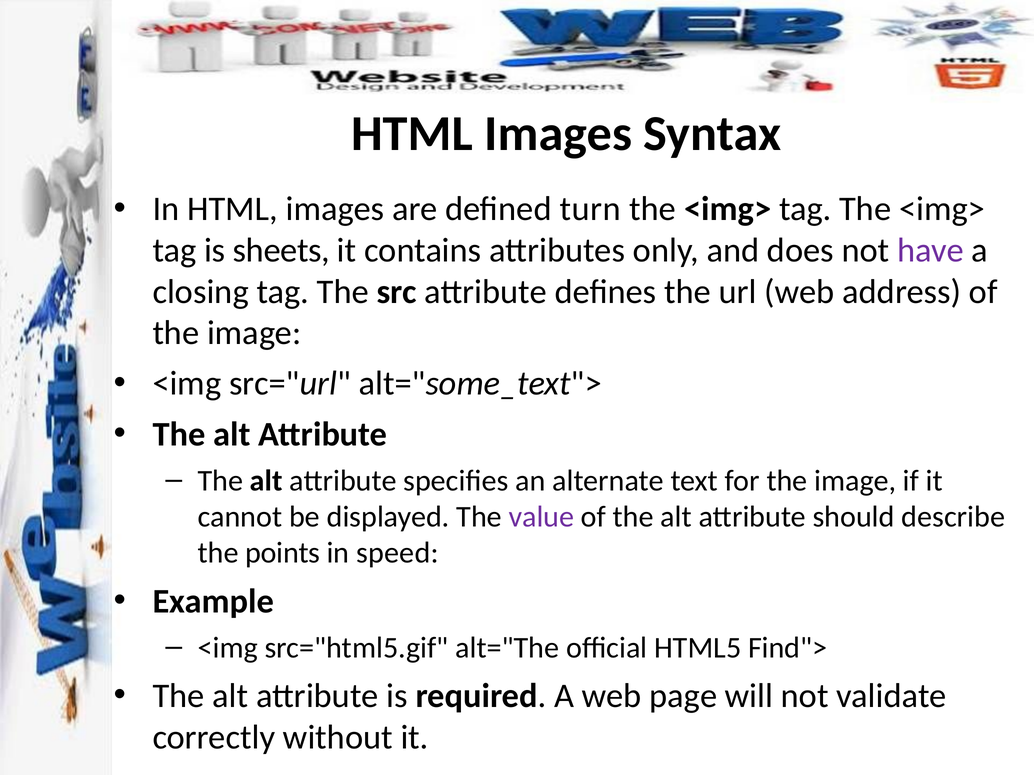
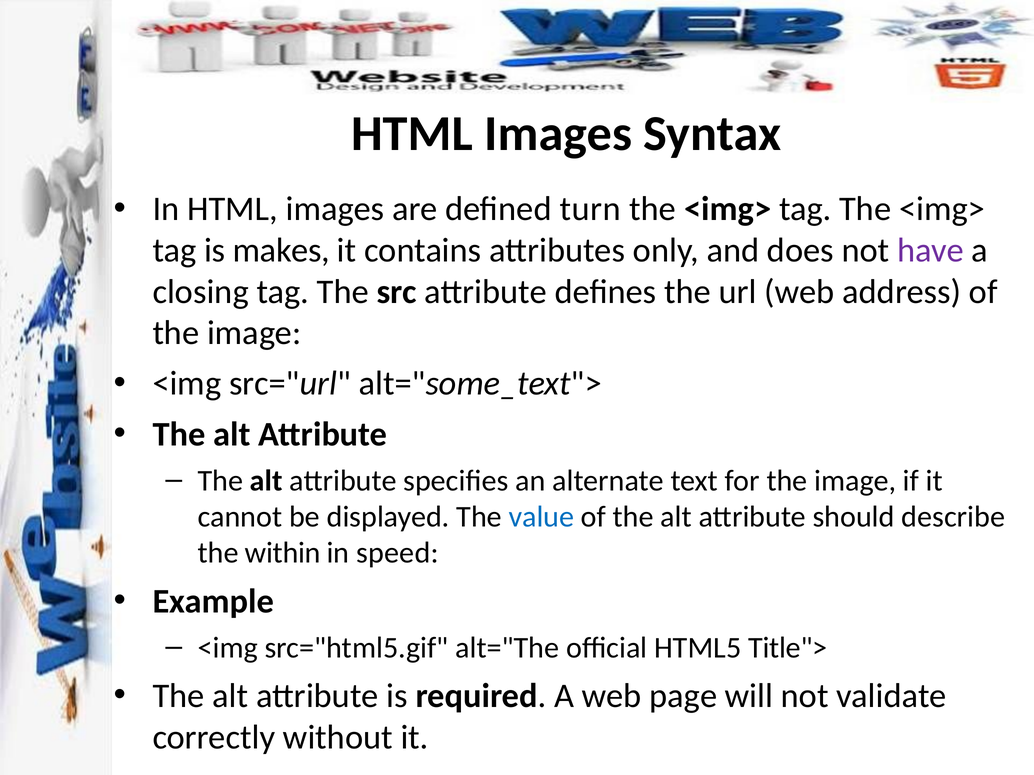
sheets: sheets -> makes (281, 251)
value colour: purple -> blue (541, 517)
points: points -> within (283, 553)
Find">: Find"> -> Title"> (788, 648)
